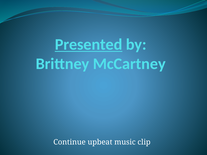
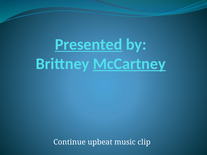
McCartney underline: none -> present (129, 64)
